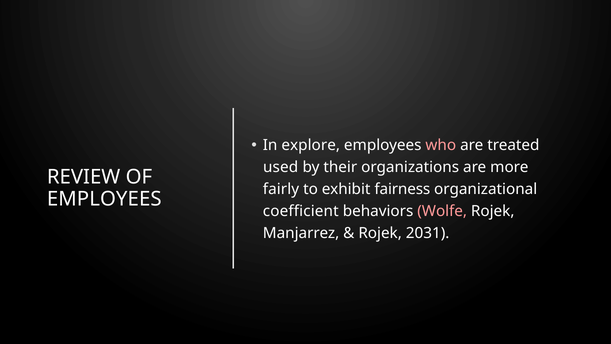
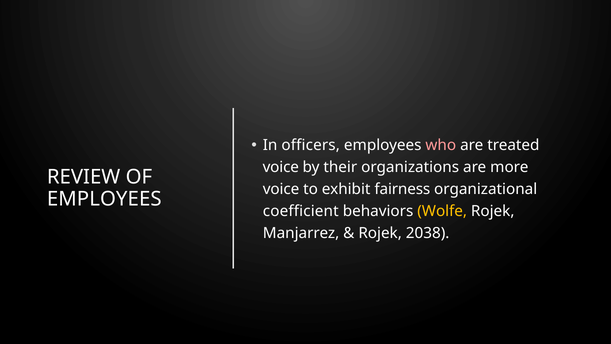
explore: explore -> officers (311, 145)
used: used -> voice (281, 167)
fairly: fairly -> voice (281, 189)
Wolfe colour: pink -> yellow (442, 211)
2031: 2031 -> 2038 (428, 233)
